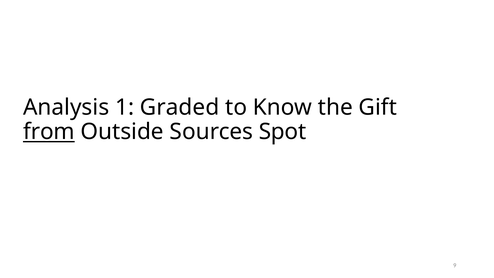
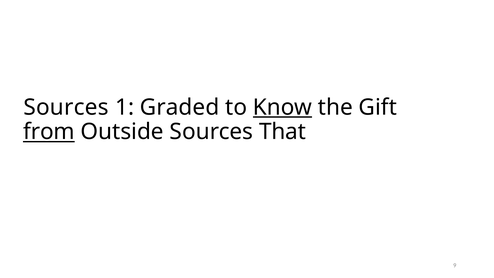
Analysis: Analysis -> Sources (66, 107)
Know underline: none -> present (283, 107)
Spot: Spot -> That (282, 132)
